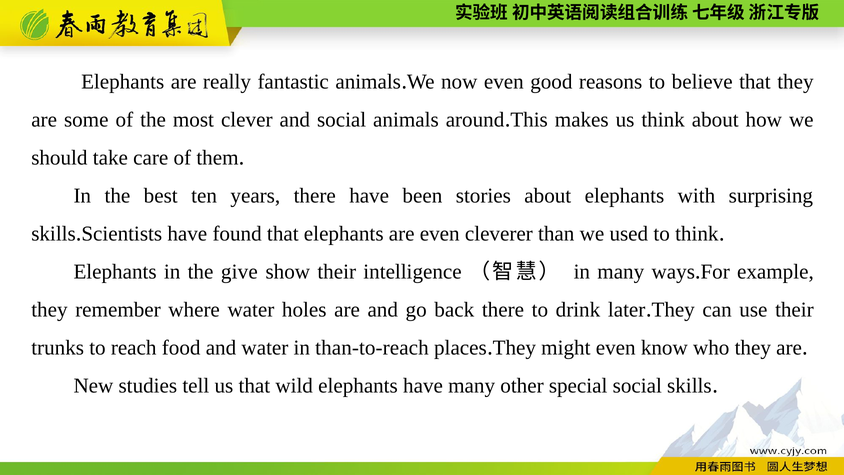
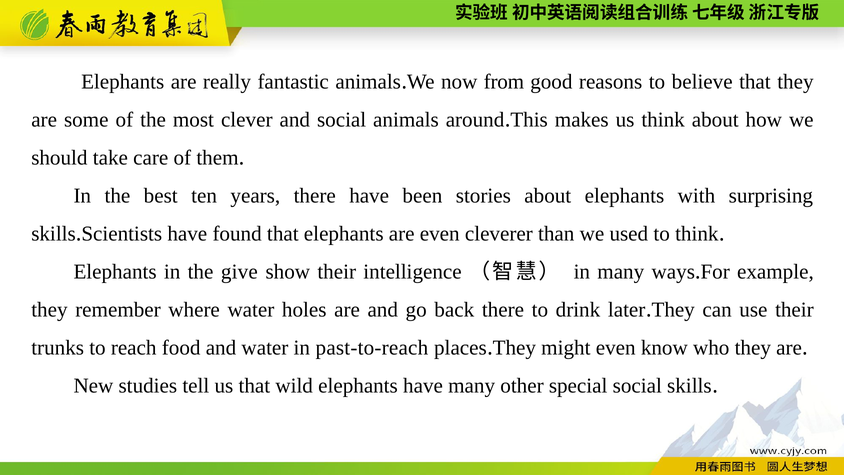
now even: even -> from (504, 82)
than-to-reach: than-to-reach -> past-to-reach (372, 348)
